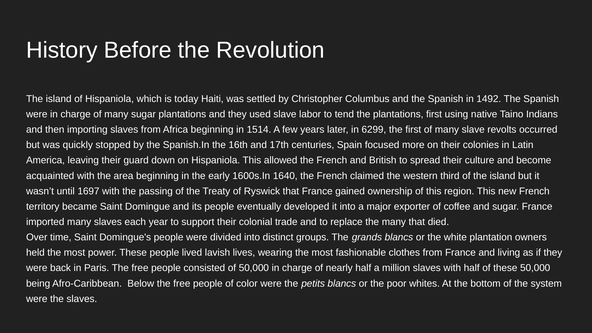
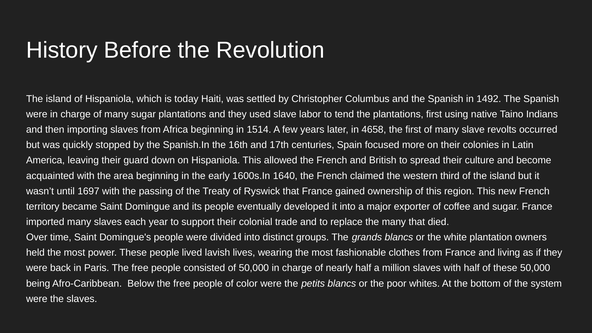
6299: 6299 -> 4658 (374, 130)
